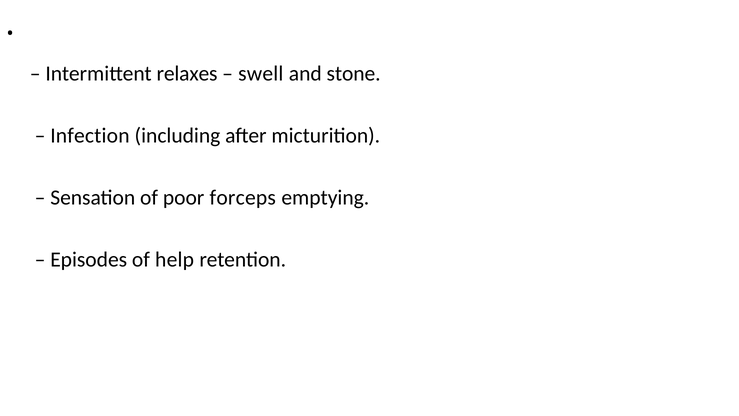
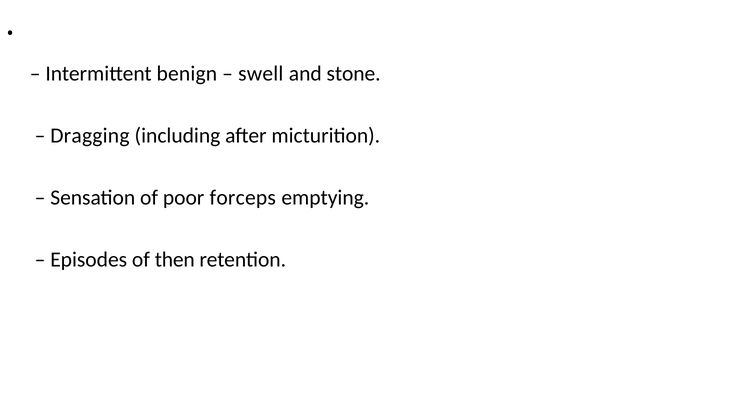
relaxes: relaxes -> benign (187, 74)
Infection: Infection -> Dragging (90, 136)
help: help -> then (175, 260)
